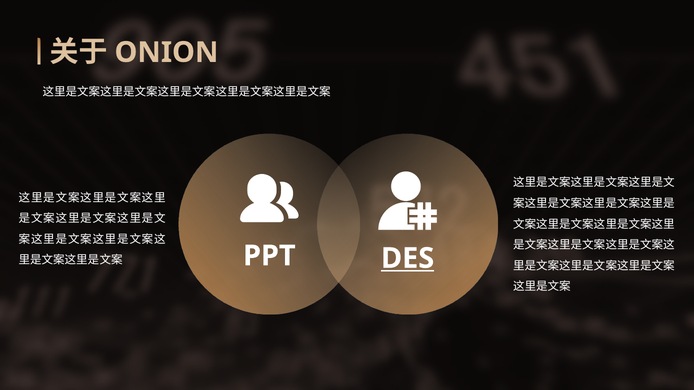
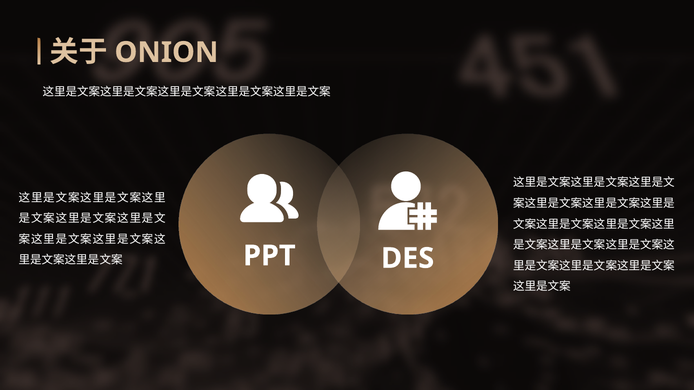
DES underline: present -> none (408, 259)
